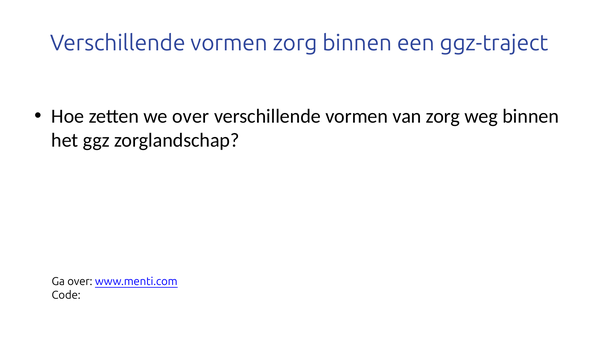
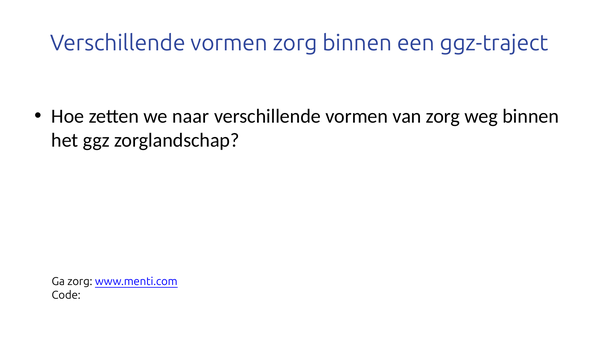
we over: over -> naar (191, 116)
Ga over: over -> zorg (80, 282)
